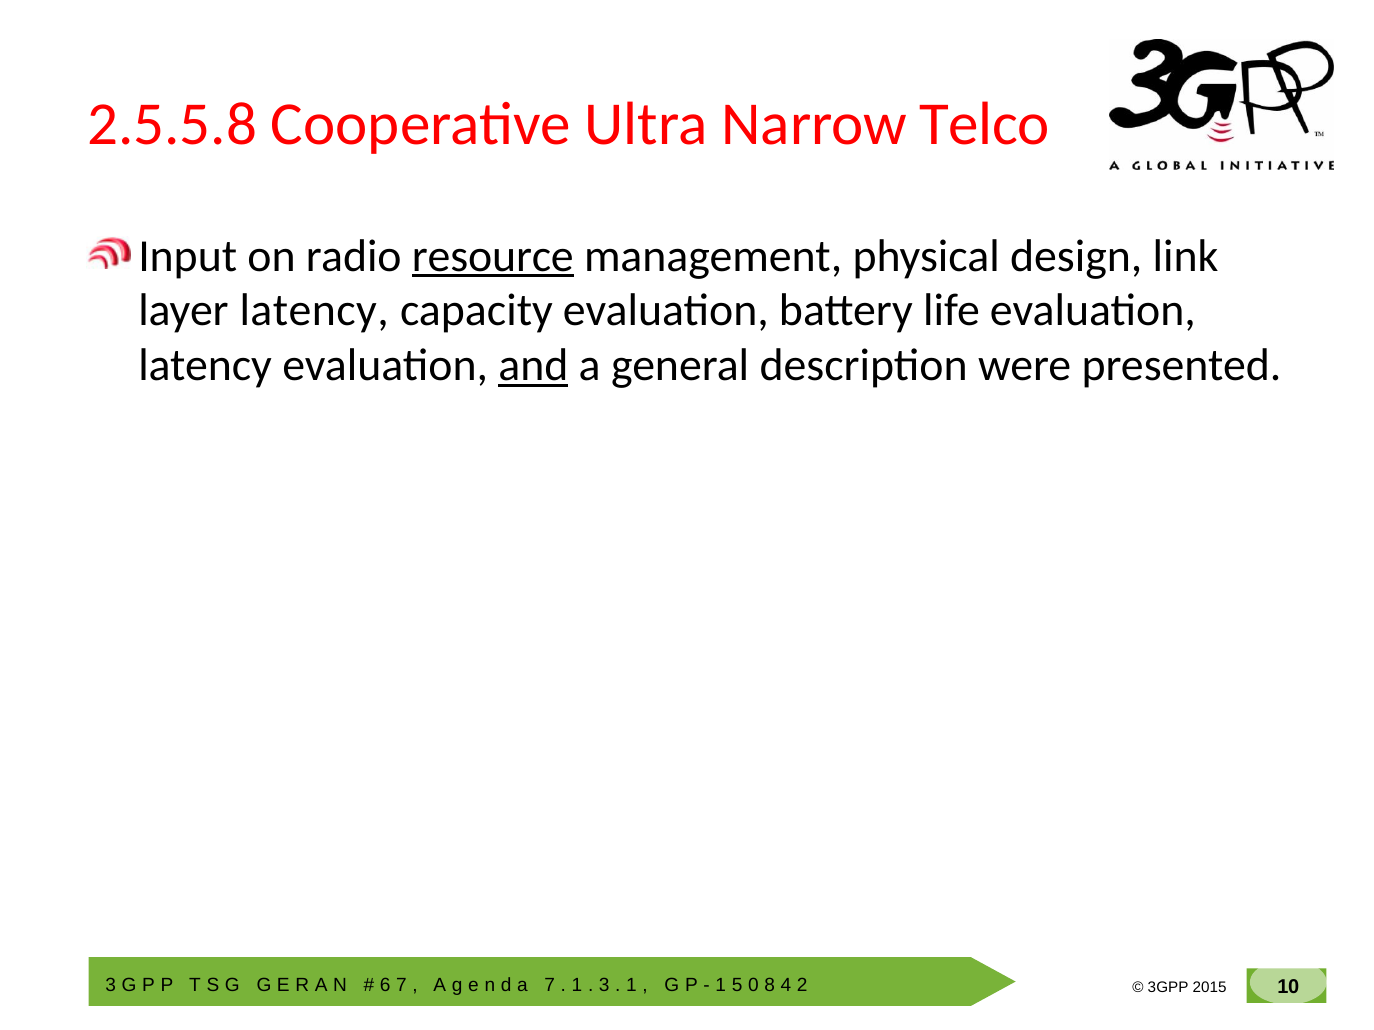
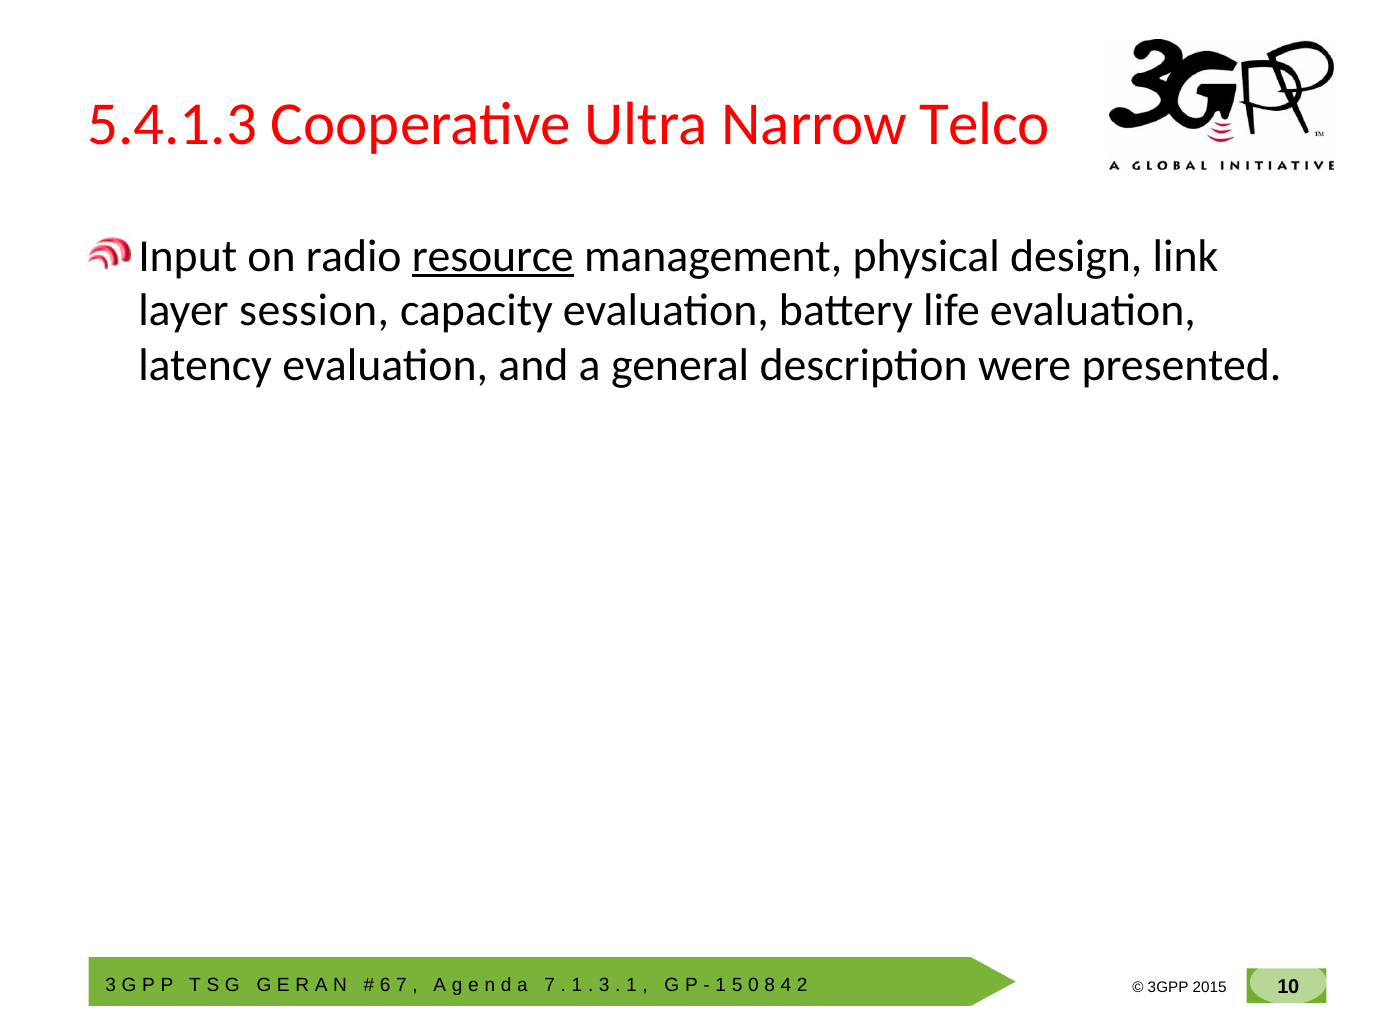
2.5.5.8: 2.5.5.8 -> 5.4.1.3 (172, 124)
layer latency: latency -> session (314, 311)
and underline: present -> none (533, 366)
